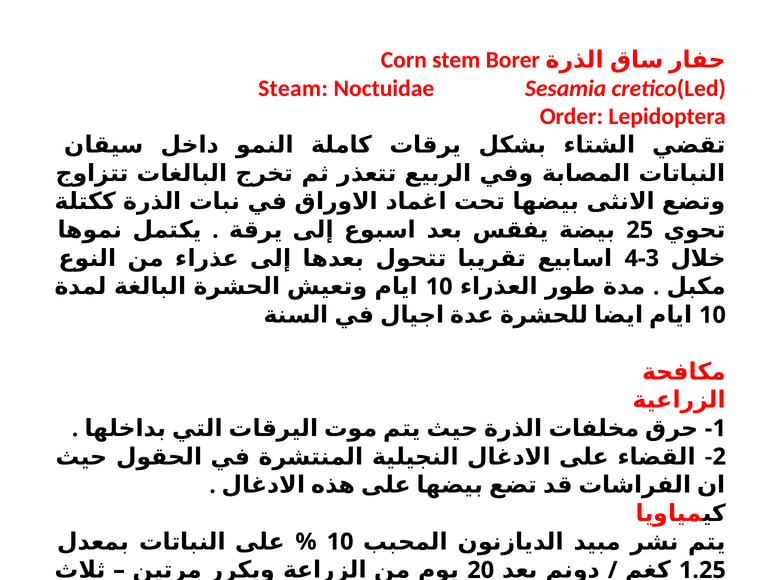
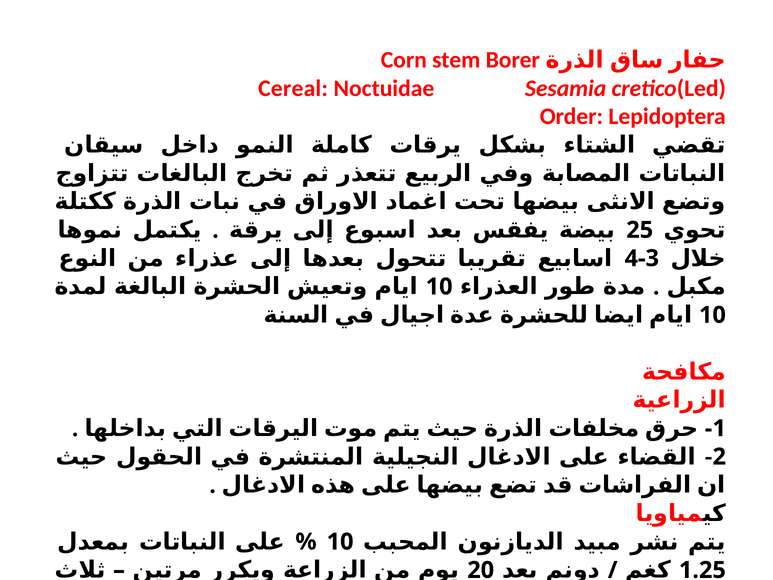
Steam: Steam -> Cereal (293, 88)
